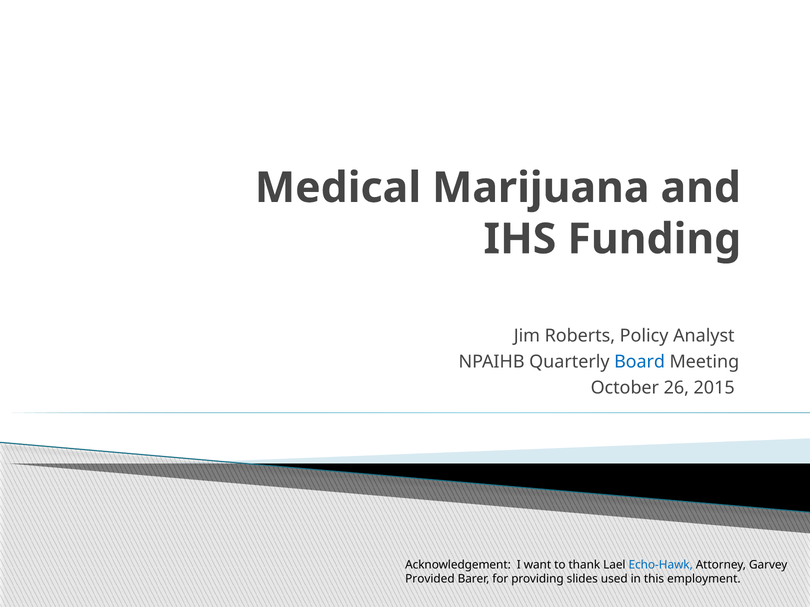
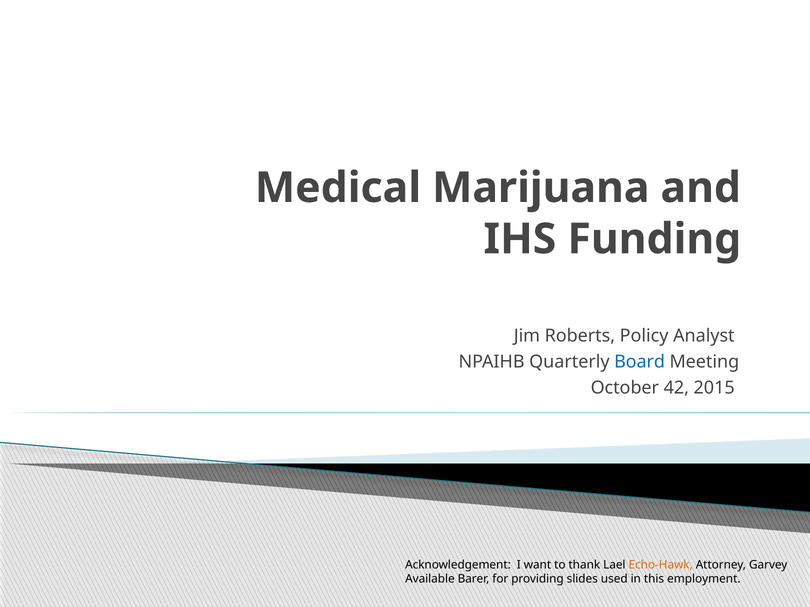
26: 26 -> 42 (676, 388)
Echo-Hawk colour: blue -> orange (661, 565)
Provided: Provided -> Available (430, 579)
